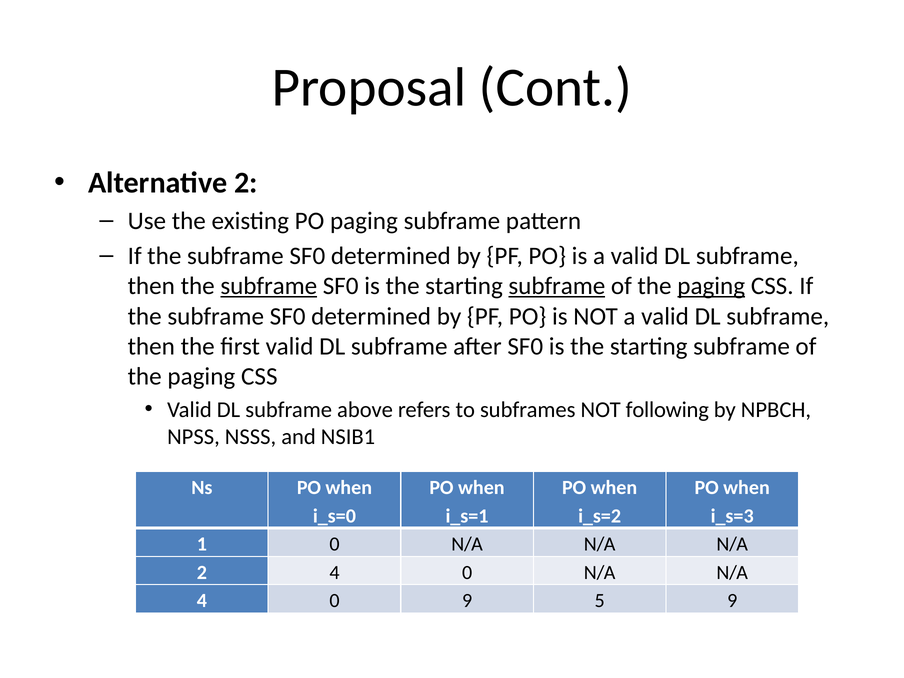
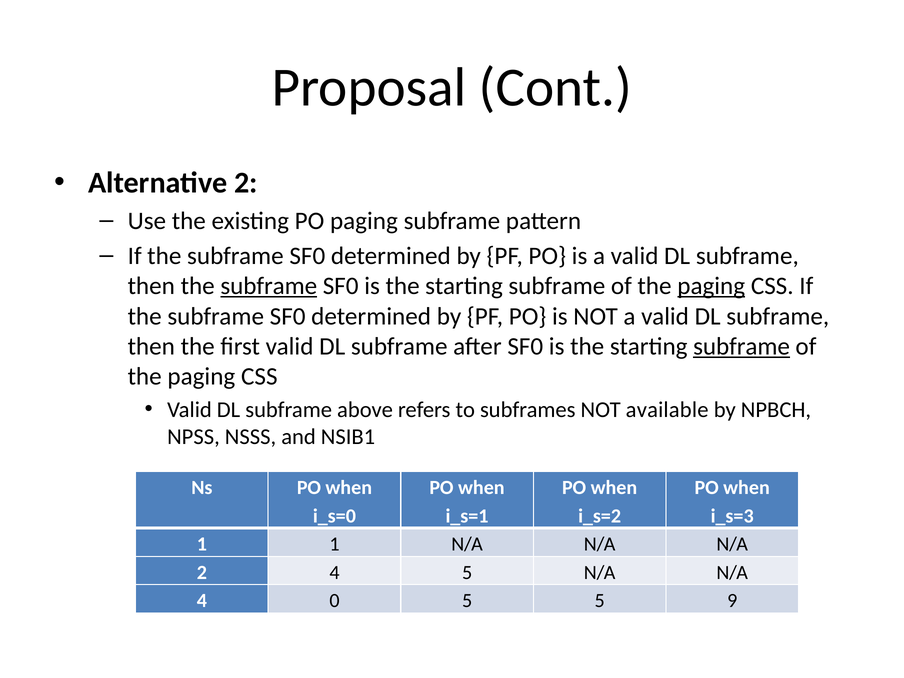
subframe underline: present -> none (557, 286)
subframe underline: none -> present (742, 347)
following: following -> available (667, 410)
1 0: 0 -> 1 (335, 544)
2 4 0: 0 -> 5 (467, 573)
0 9: 9 -> 5 (467, 601)
